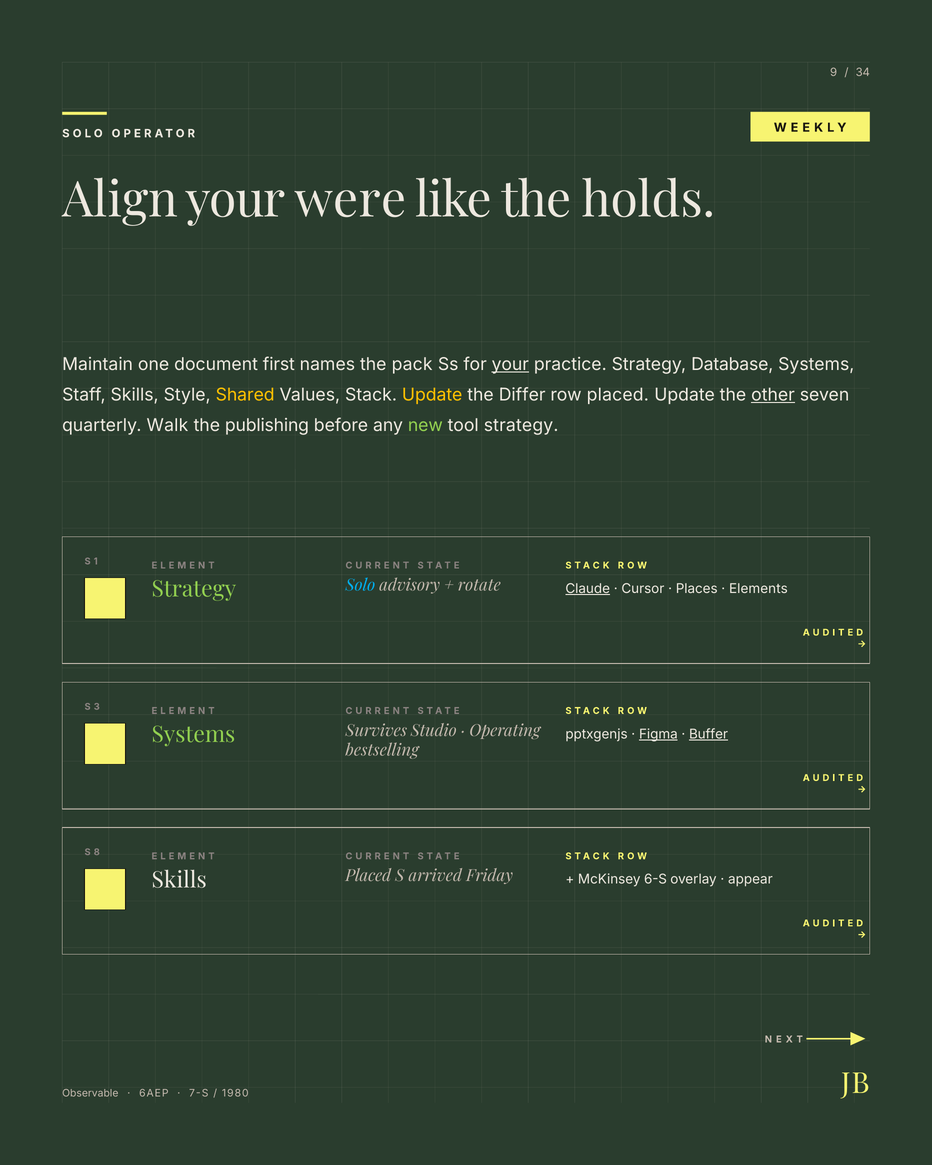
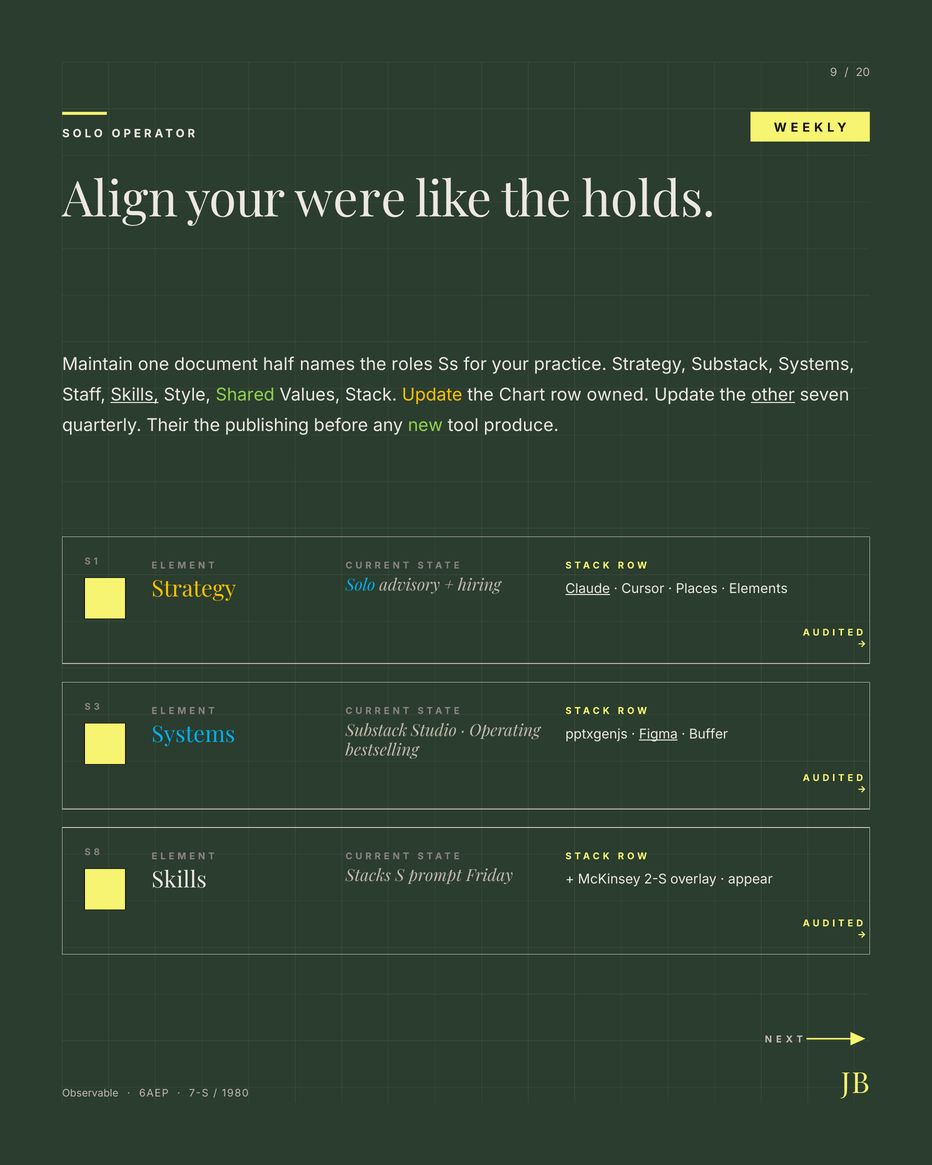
34: 34 -> 20 (863, 72)
first: first -> half (279, 364)
pack: pack -> roles (412, 364)
your underline: present -> none (510, 364)
Strategy Database: Database -> Substack (732, 364)
Skills underline: none -> present (135, 395)
Shared colour: yellow -> light green (245, 395)
Differ: Differ -> Chart (522, 395)
row placed: placed -> owned (618, 395)
Walk: Walk -> Their (168, 426)
tool strategy: strategy -> produce (521, 426)
rotate: rotate -> hiring (479, 585)
Strategy colour: light green -> yellow (194, 589)
Survives: Survives -> Substack (376, 731)
Systems colour: light green -> light blue (193, 735)
Buffer underline: present -> none (709, 734)
Placed: Placed -> Stacks (368, 876)
arrived: arrived -> prompt (435, 876)
6-S: 6-S -> 2-S (656, 880)
